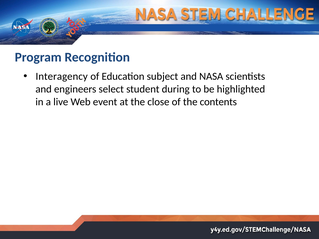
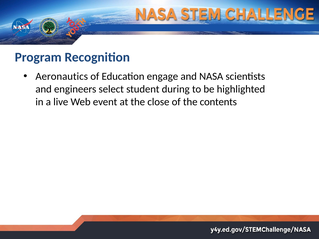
Interagency: Interagency -> Aeronautics (62, 77)
subject: subject -> engage (162, 77)
